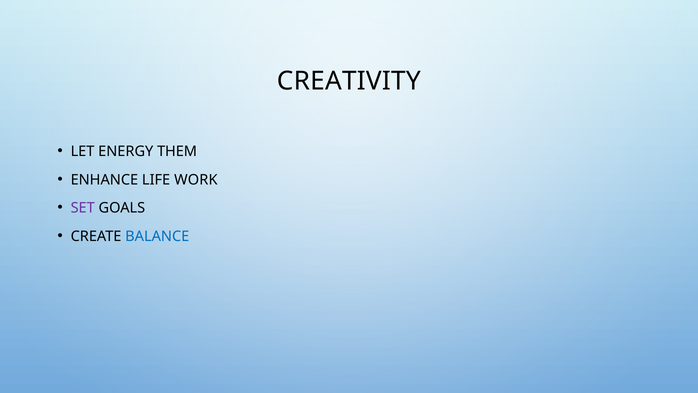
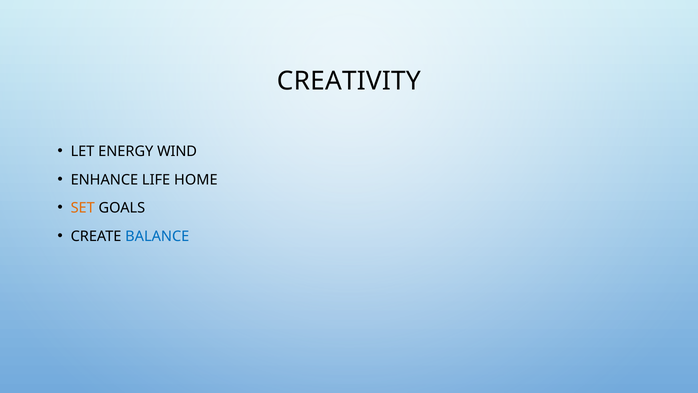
THEM: THEM -> WIND (177, 151)
WORK: WORK -> HOME (196, 180)
SET colour: purple -> orange (83, 208)
